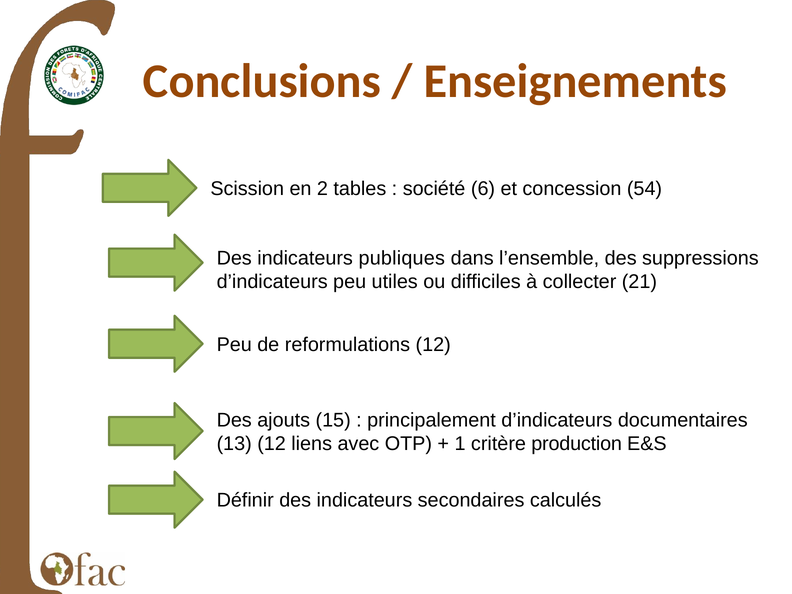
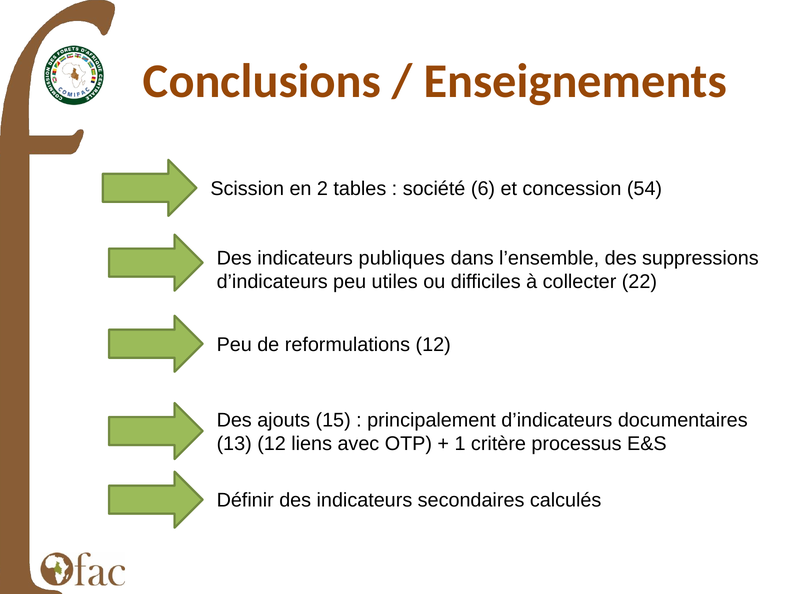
21: 21 -> 22 (639, 282)
production: production -> processus (577, 444)
